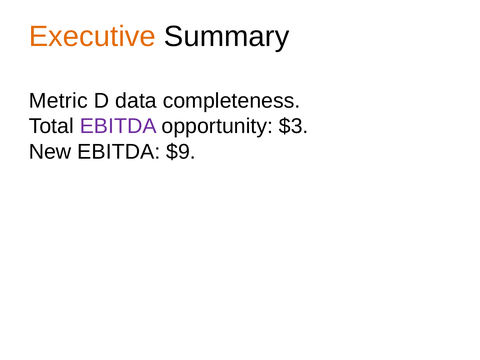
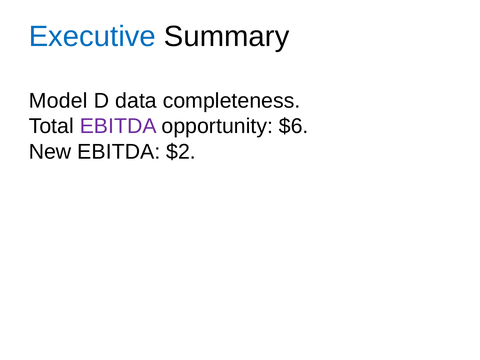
Executive colour: orange -> blue (92, 36)
Metric: Metric -> Model (58, 101)
$3: $3 -> $6 (294, 126)
$9: $9 -> $2 (181, 152)
